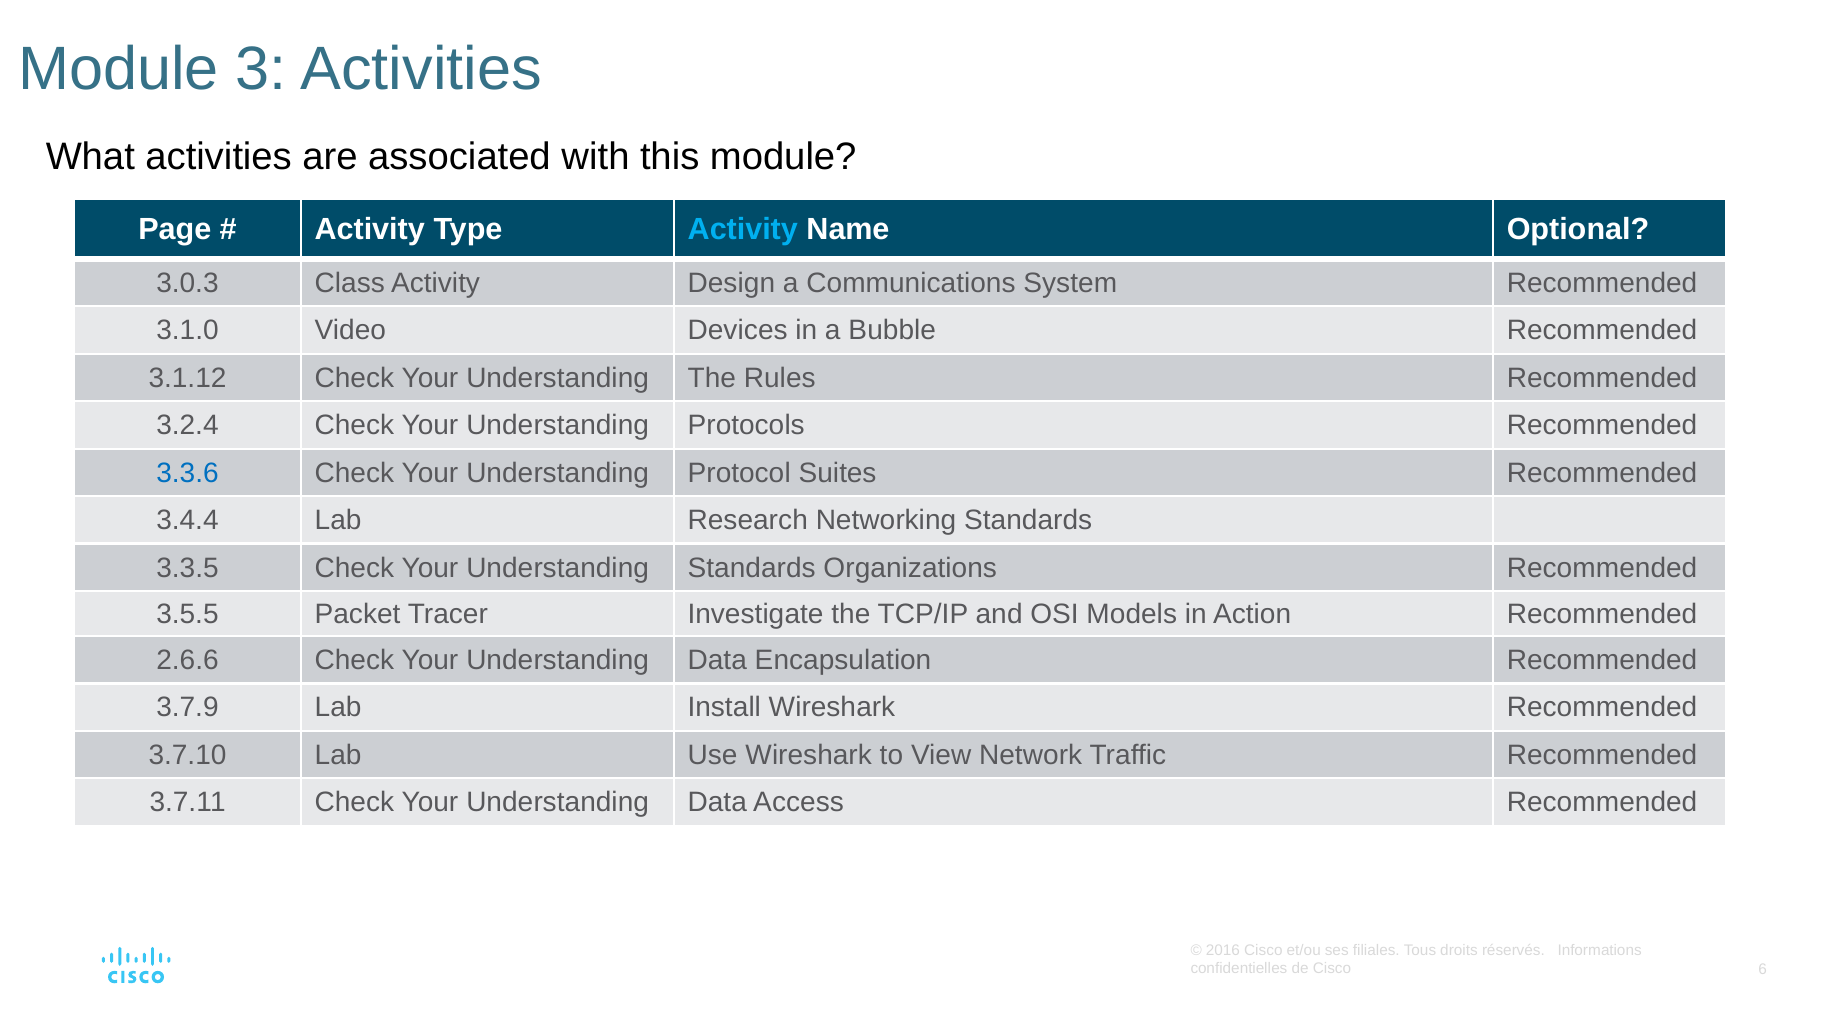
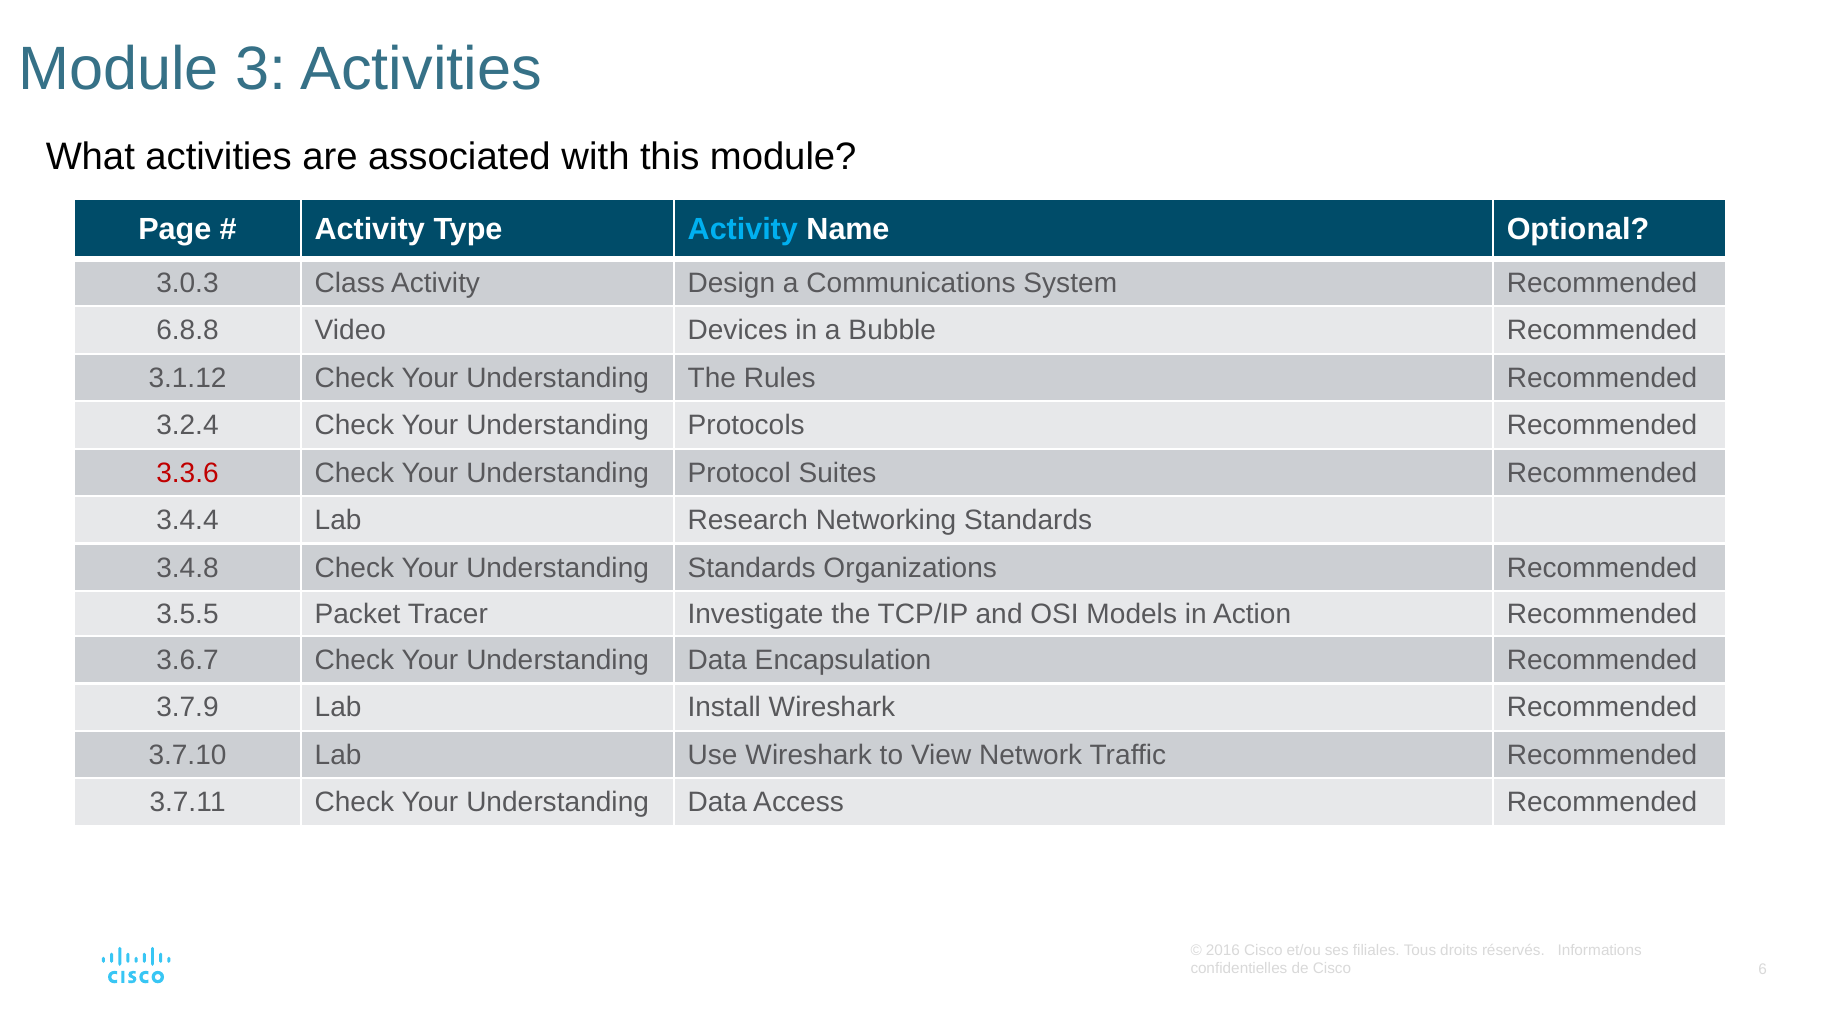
3.1.0: 3.1.0 -> 6.8.8 (188, 331)
3.3.6 colour: blue -> red (188, 473)
3.3.5: 3.3.5 -> 3.4.8 (188, 568)
2.6.6: 2.6.6 -> 3.6.7 (188, 660)
